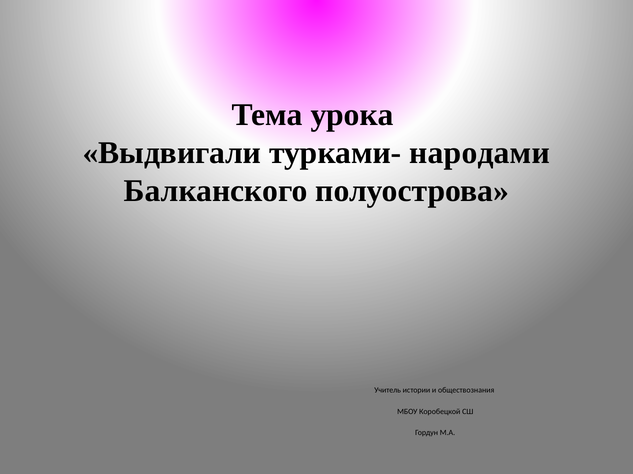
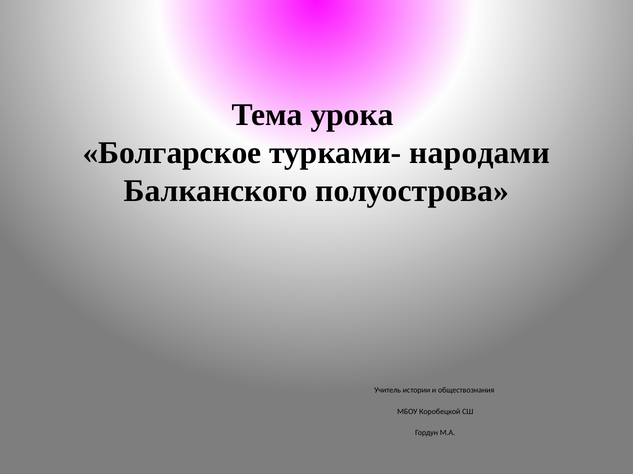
Выдвигали: Выдвигали -> Болгарское (172, 153)
